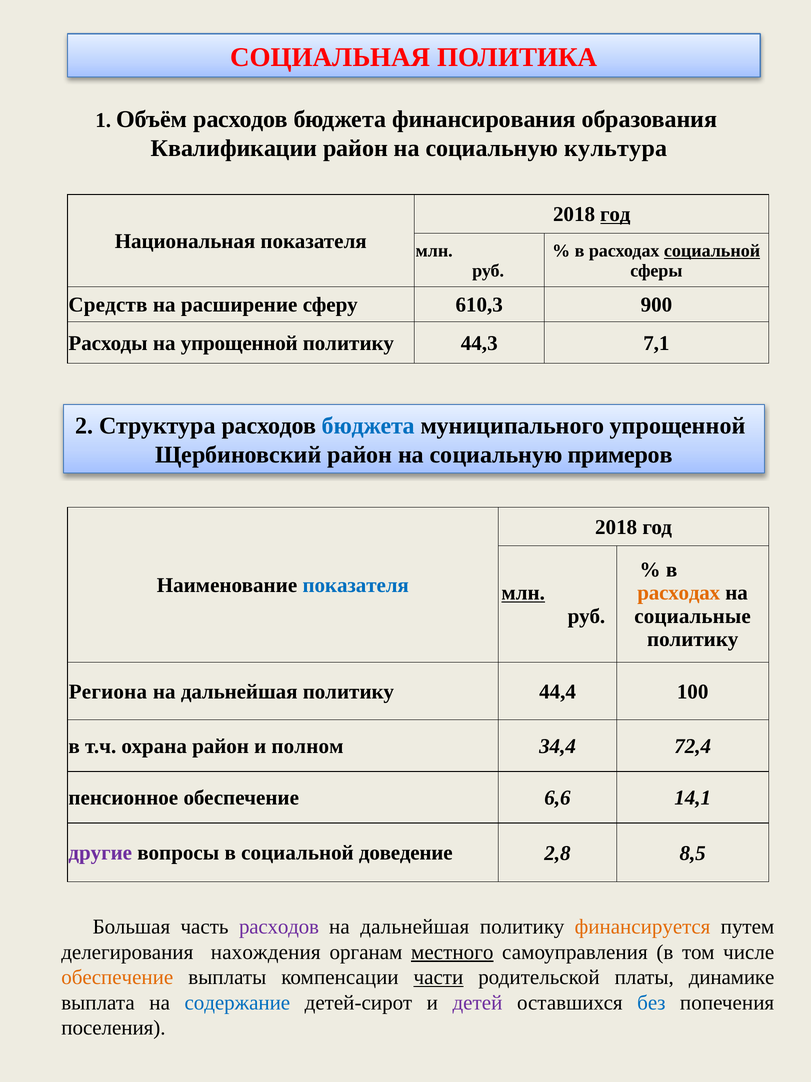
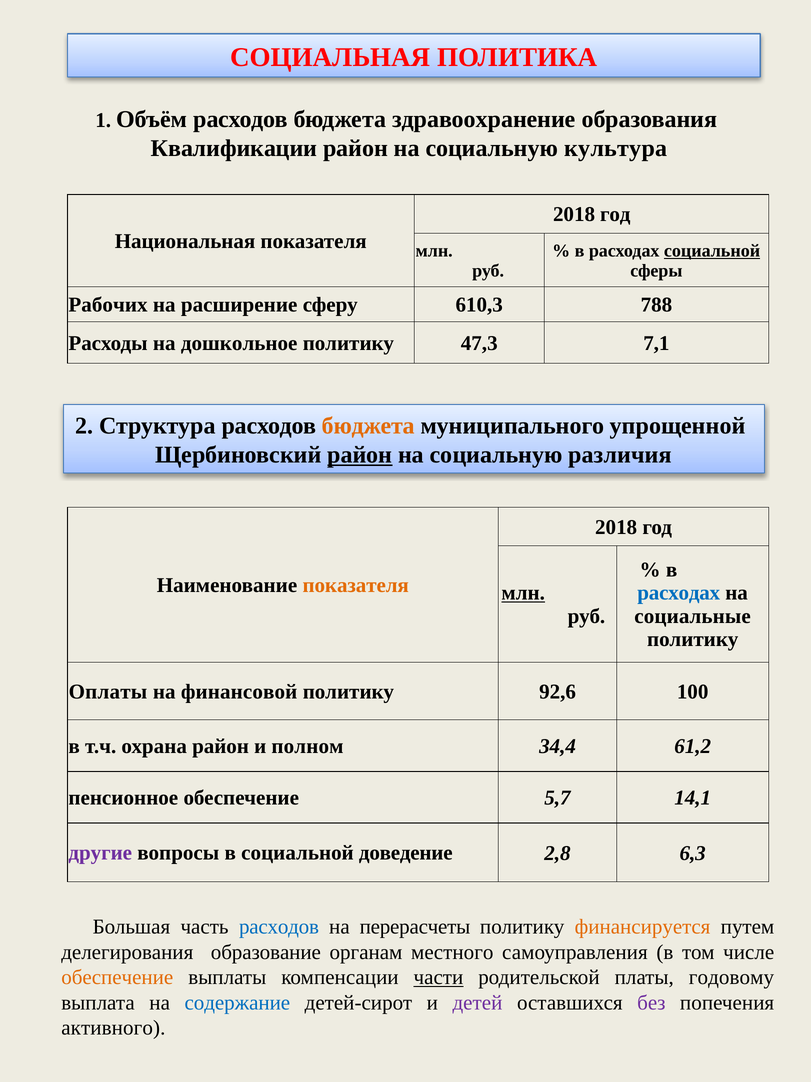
финансирования: финансирования -> здравоохранение (484, 119)
год underline: present -> none (615, 214)
Средств: Средств -> Рабочих (108, 305)
900: 900 -> 788 (656, 305)
на упрощенной: упрощенной -> дошкольное (239, 343)
44,3: 44,3 -> 47,3 (479, 343)
бюджета colour: blue -> orange (368, 426)
район underline: none -> present (360, 455)
примеров: примеров -> различия (620, 455)
показателя colour: blue -> orange (356, 585)
расходах colour: orange -> blue (679, 593)
Региона: Региона -> Оплаты (108, 691)
дальнейшая: дальнейшая -> финансовой (239, 691)
44,4: 44,4 -> 92,6 (558, 691)
72,4: 72,4 -> 61,2 (693, 746)
6,6: 6,6 -> 5,7 (557, 798)
8,5: 8,5 -> 6,3 (693, 853)
расходов colour: purple -> blue (279, 926)
дальнейшая: дальнейшая -> перерасчеты (415, 926)
нахождения: нахождения -> образование (266, 951)
местного underline: present -> none (452, 951)
динамике: динамике -> годовому (731, 977)
без colour: blue -> purple (651, 1002)
поселения: поселения -> активного (113, 1027)
